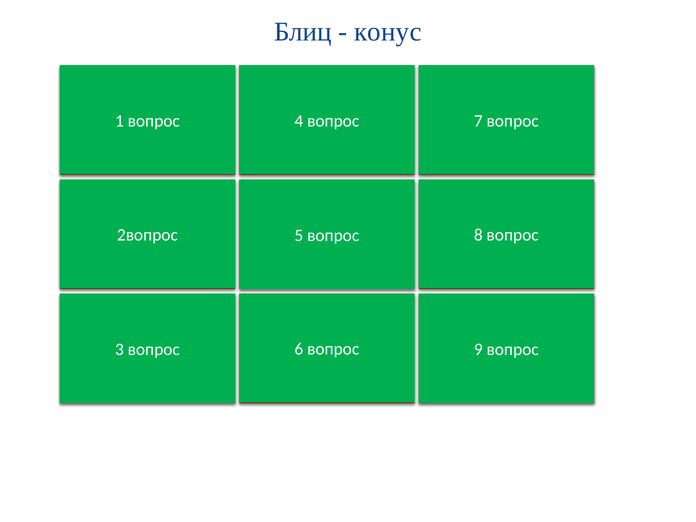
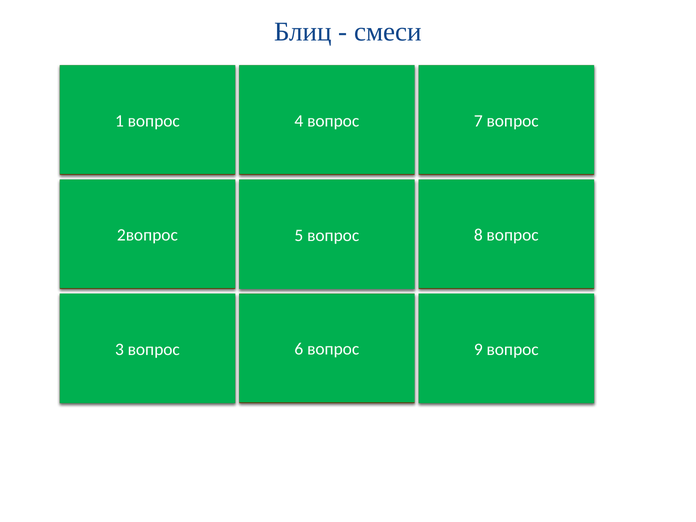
конус: конус -> смеси (388, 32)
